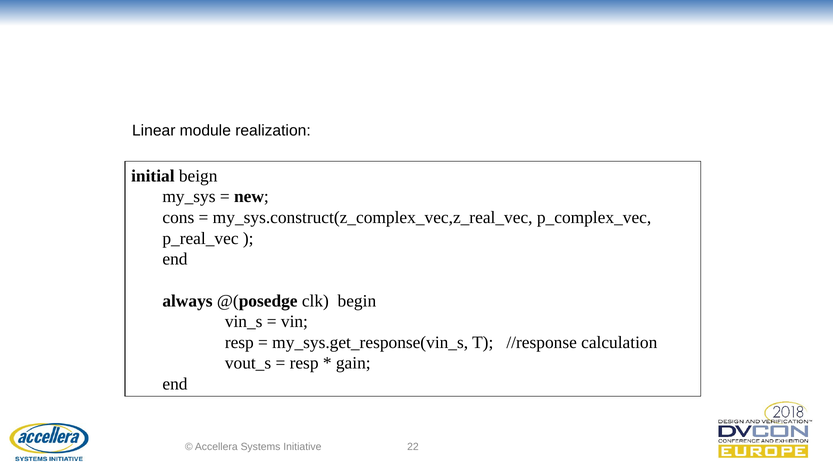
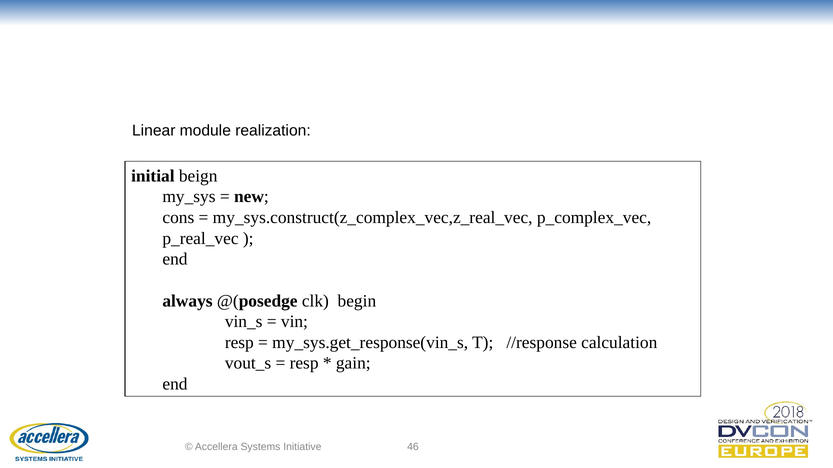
22: 22 -> 46 (413, 447)
